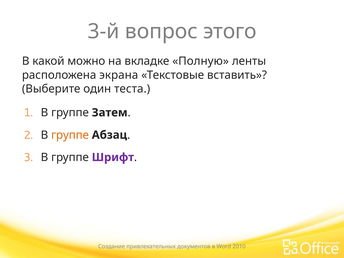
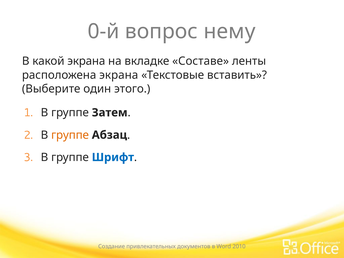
3-й: 3-й -> 0-й (104, 31)
этого: этого -> нему (230, 31)
какой можно: можно -> экрана (86, 61)
Полную: Полную -> Составе (201, 61)
теста: теста -> этого (132, 89)
Шрифт colour: purple -> blue (113, 157)
